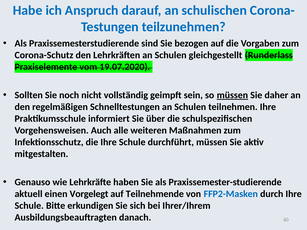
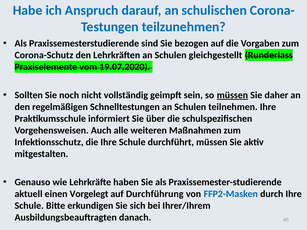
Teilnehmende: Teilnehmende -> Durchführung (155, 194)
